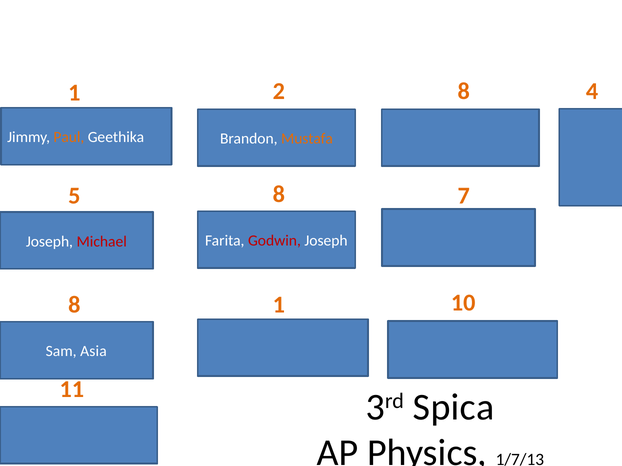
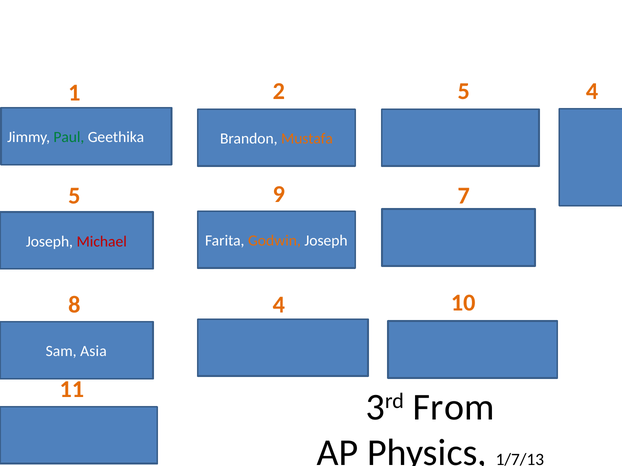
2 8: 8 -> 5 (464, 92)
Paul colour: orange -> green (69, 137)
5 8: 8 -> 9 (279, 195)
Godwin colour: red -> orange (274, 241)
8 1: 1 -> 4 (279, 305)
Spica: Spica -> From (454, 407)
